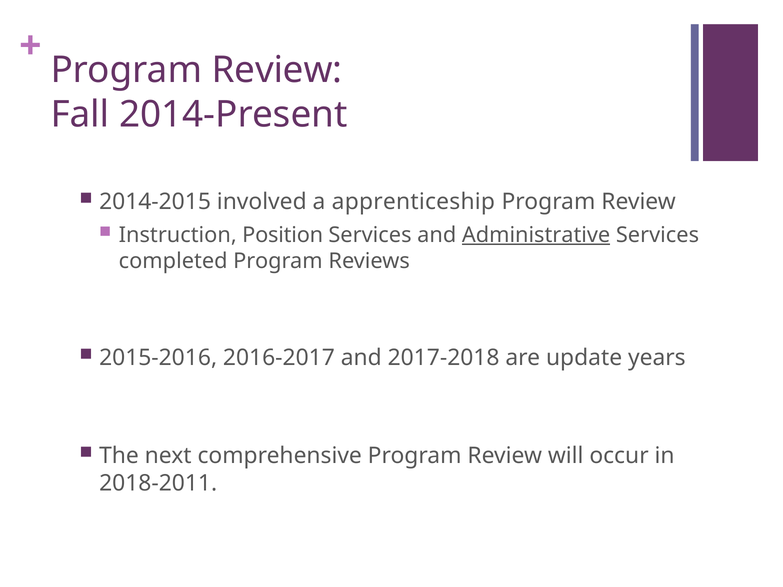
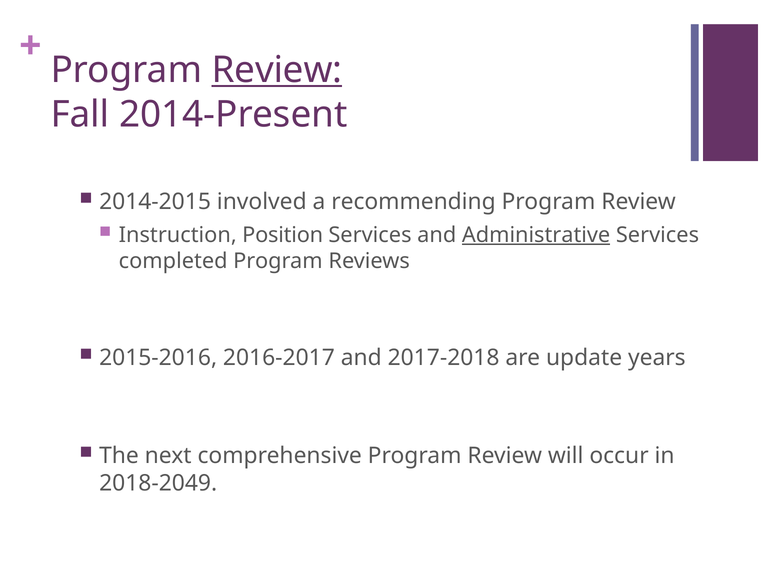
Review underline: none -> present (277, 70)
apprenticeship: apprenticeship -> recommending (414, 202)
2018-2011: 2018-2011 -> 2018-2049 (158, 483)
